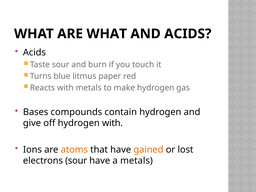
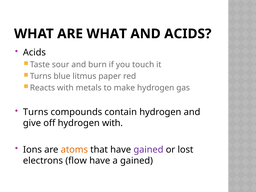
Bases: Bases -> Turns (36, 112)
gained colour: orange -> purple (148, 150)
electrons sour: sour -> flow (76, 161)
a metals: metals -> gained (137, 161)
